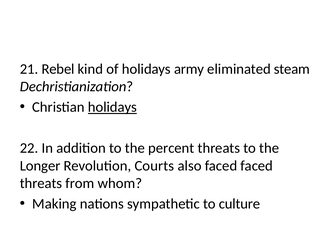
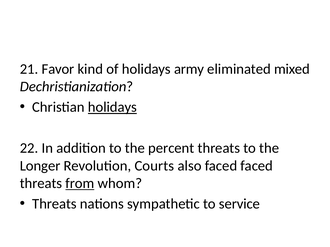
Rebel: Rebel -> Favor (58, 69)
steam: steam -> mixed (292, 69)
from underline: none -> present (80, 184)
Making: Making -> Threats (54, 204)
culture: culture -> service (240, 204)
